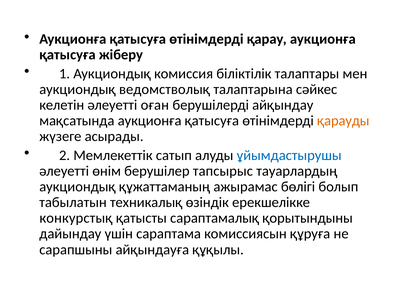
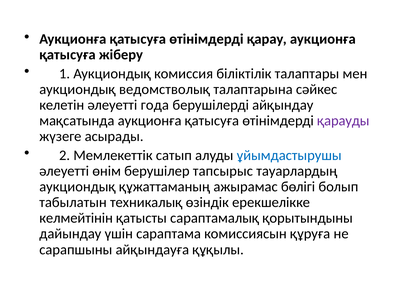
оған: оған -> года (155, 105)
қарауды colour: orange -> purple (343, 121)
конкурстық: конкурстық -> келмейтінін (76, 218)
